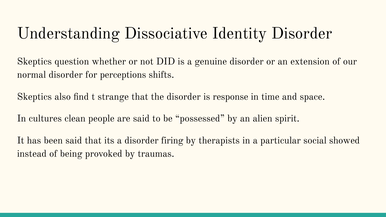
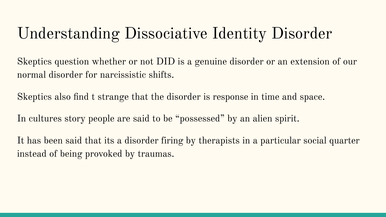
perceptions: perceptions -> narcissistic (123, 75)
clean: clean -> story (75, 119)
showed: showed -> quarter (344, 140)
